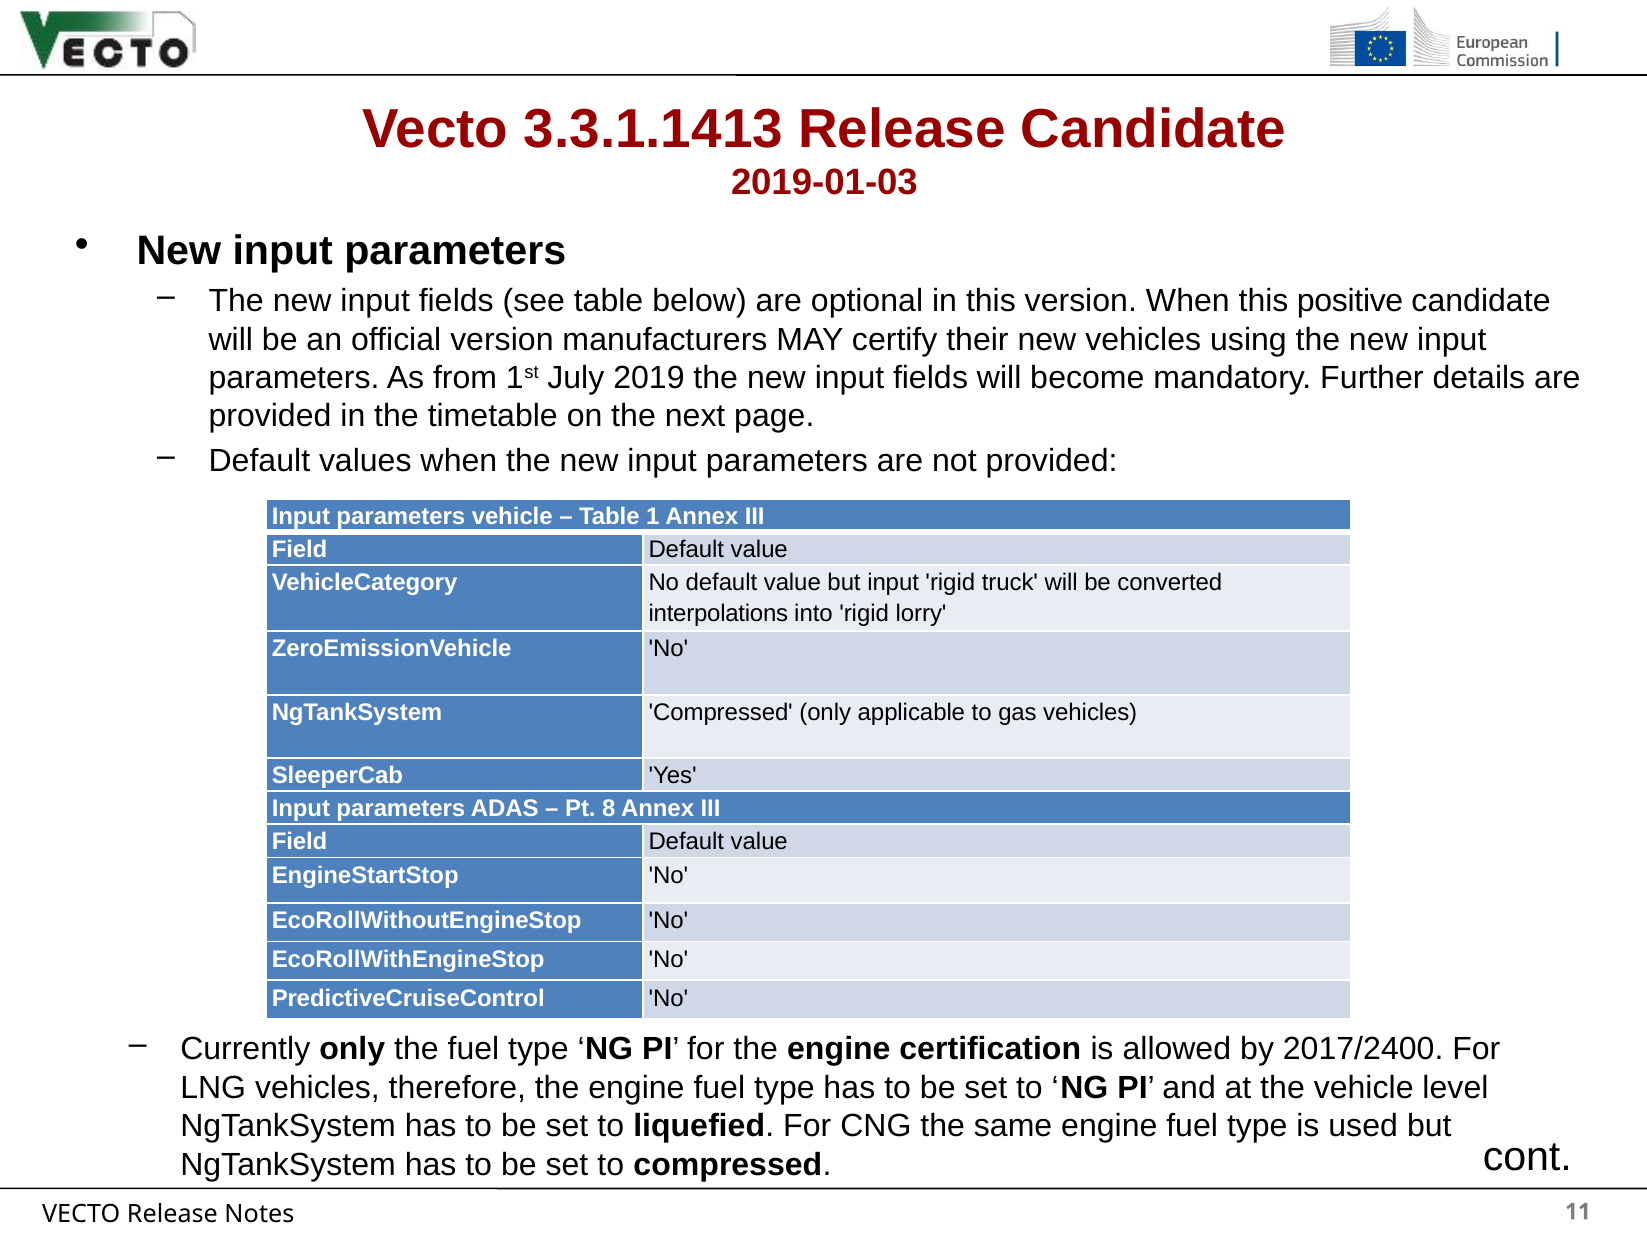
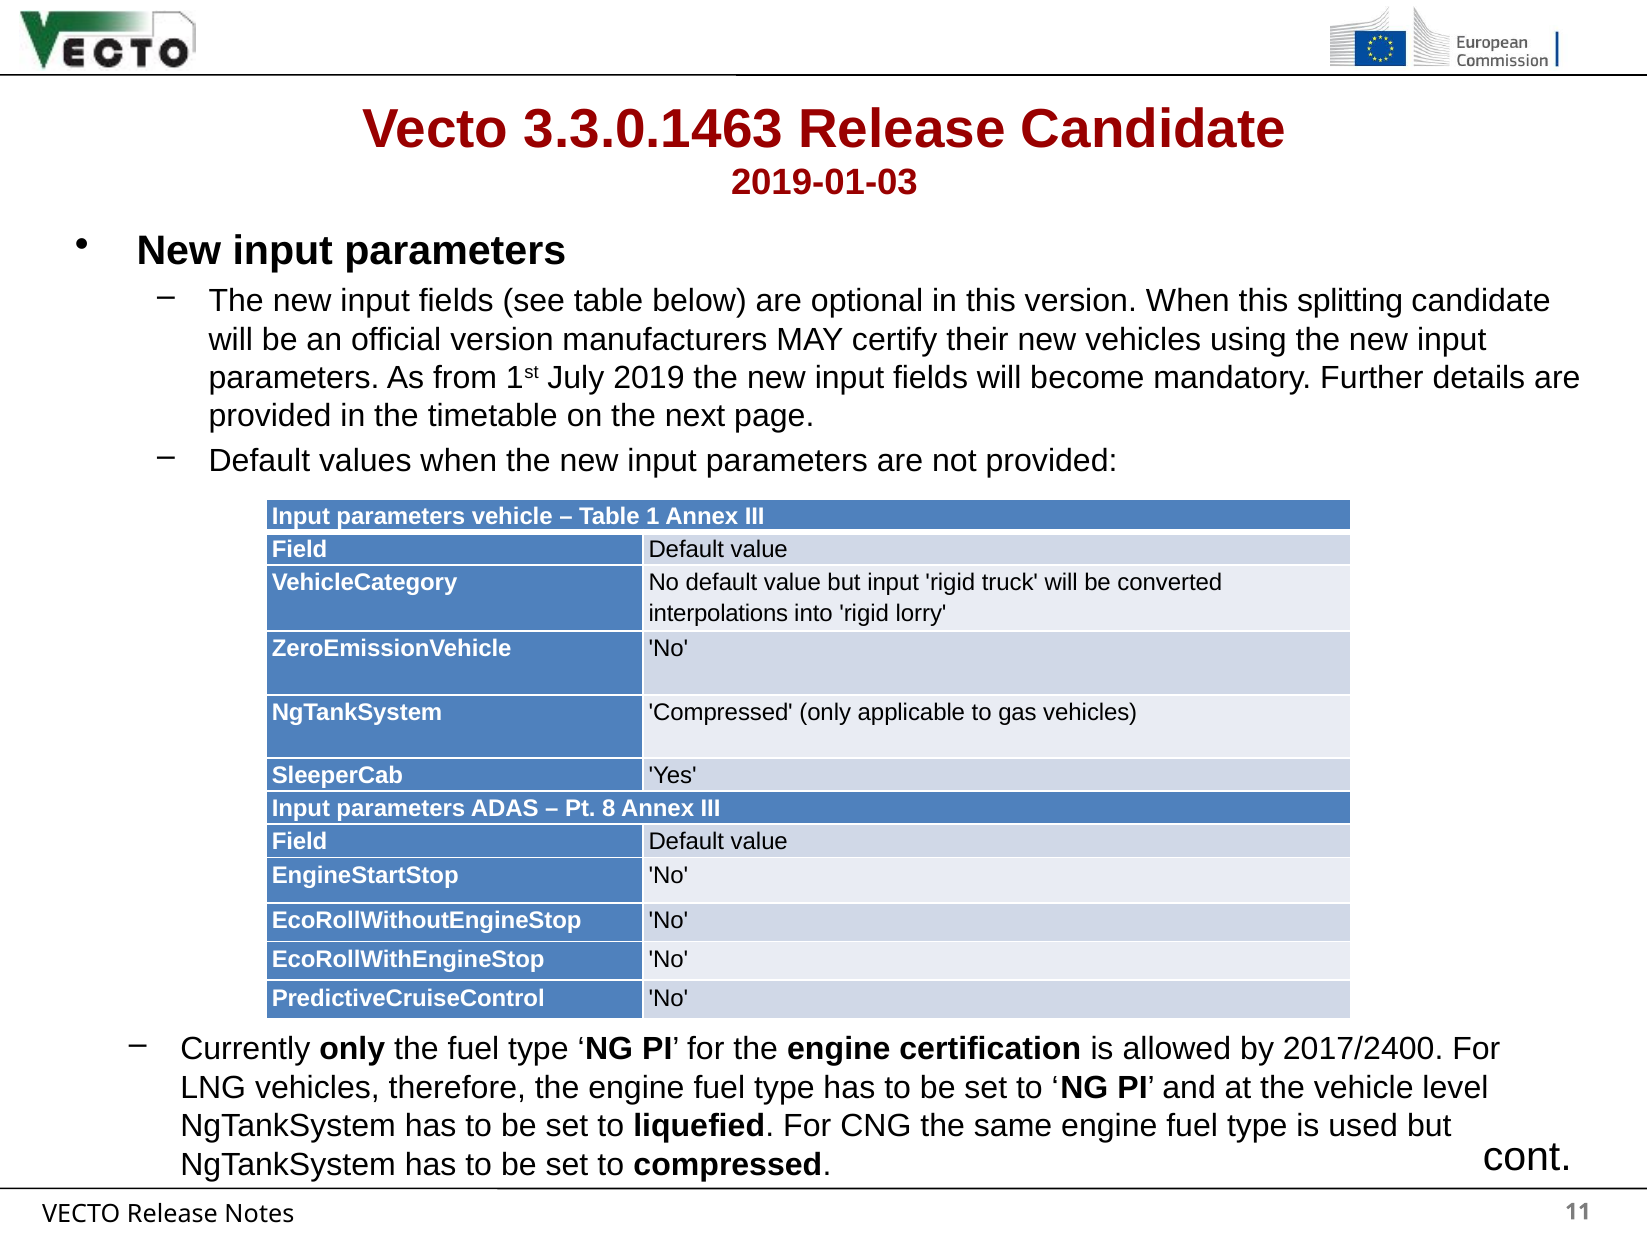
3.3.1.1413: 3.3.1.1413 -> 3.3.0.1463 (653, 129)
positive: positive -> splitting (1350, 301)
